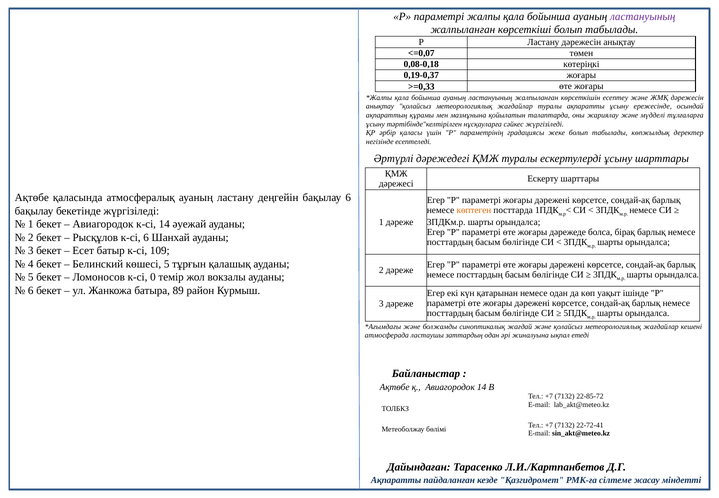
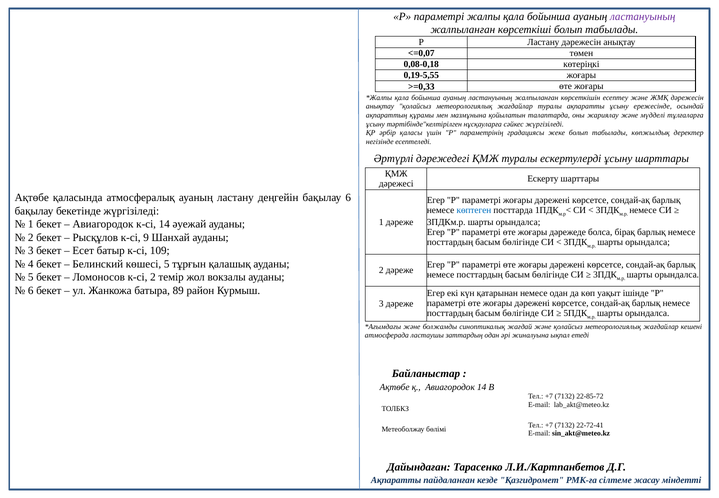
0,19-0,37: 0,19-0,37 -> 0,19-5,55 (421, 75)
көптеген colour: orange -> blue (474, 210)
к-сі 6: 6 -> 9 (146, 237)
к-сі 0: 0 -> 2 (153, 277)
